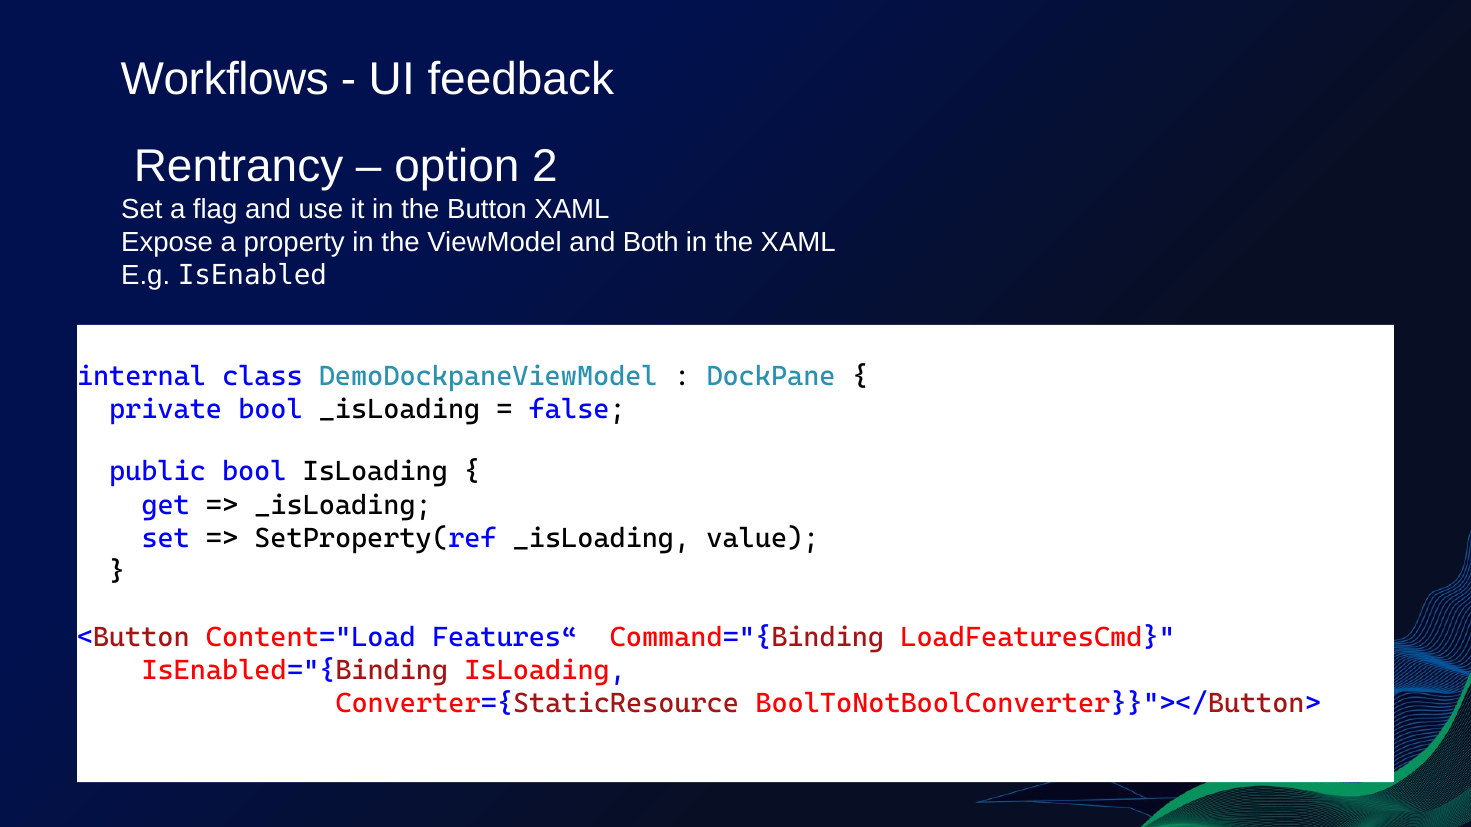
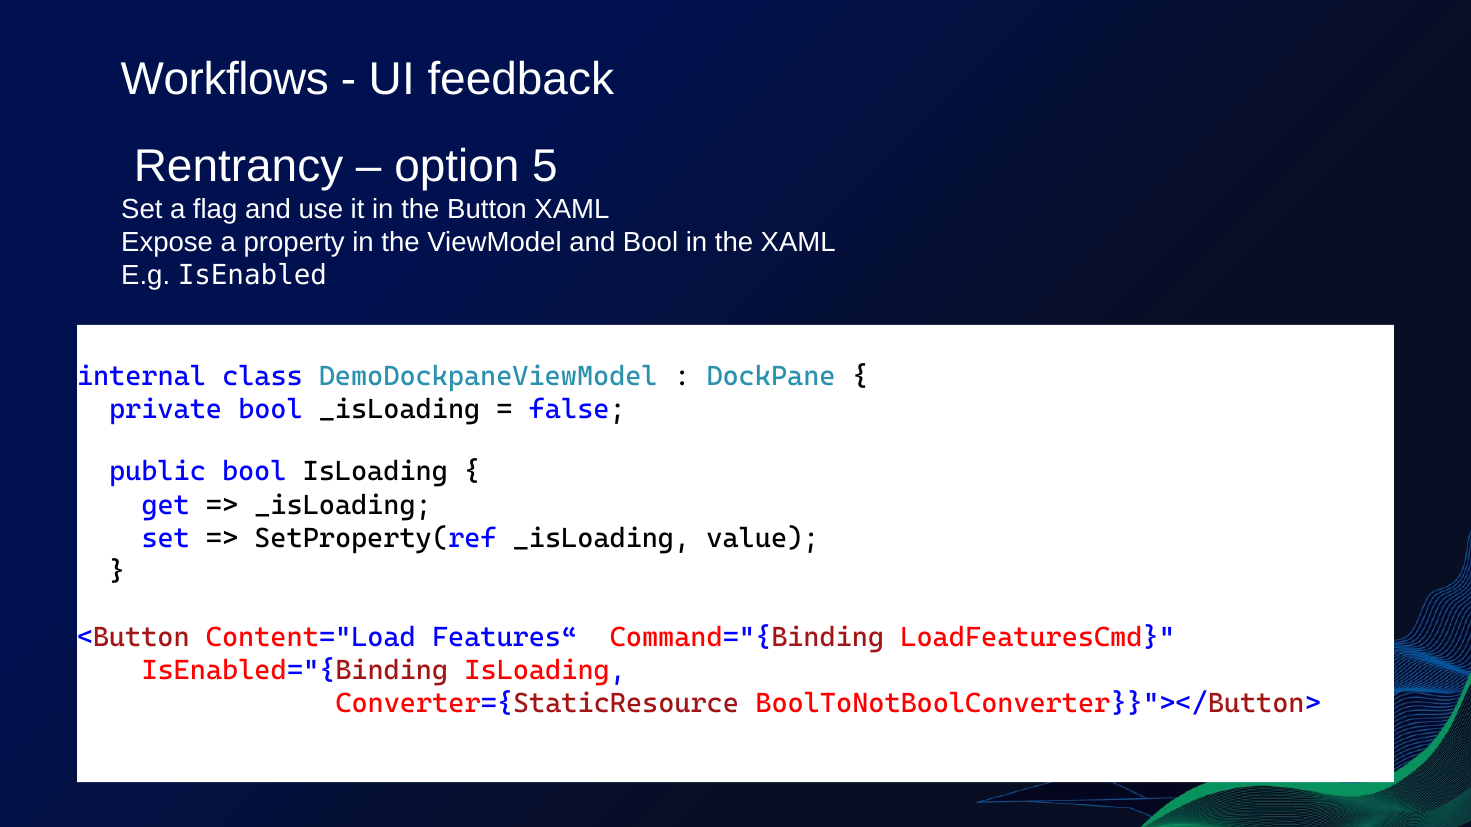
2: 2 -> 5 (545, 167)
and Both: Both -> Bool (651, 243)
